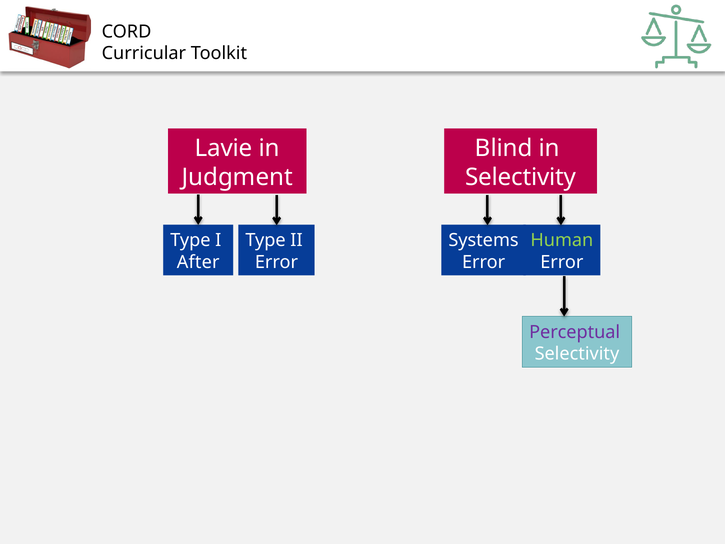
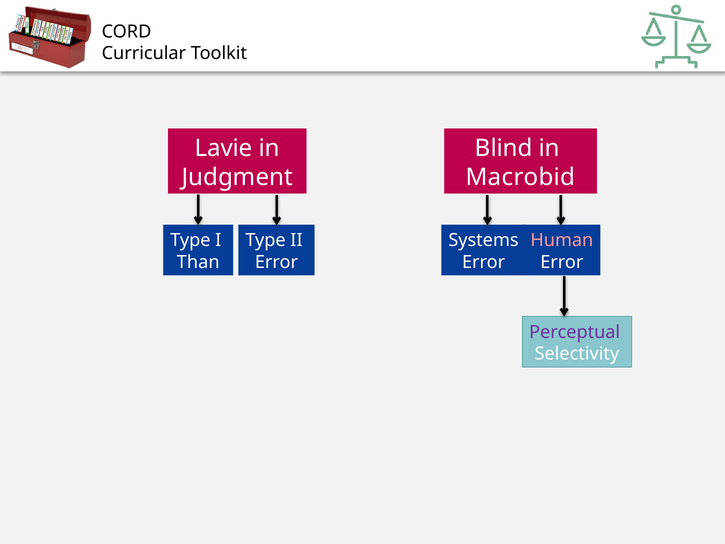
Selectivity: Selectivity -> Macrobid (520, 177)
Human colour: light green -> pink (562, 240)
After: After -> Than (198, 262)
